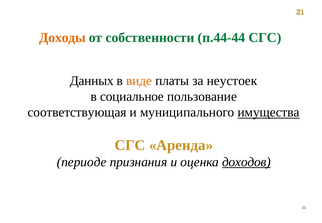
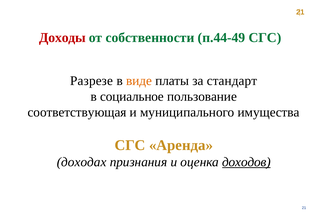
Доходы colour: orange -> red (63, 38)
п.44-44: п.44-44 -> п.44-49 (222, 38)
Данных: Данных -> Разрезе (92, 81)
неустоек: неустоек -> стандарт (232, 81)
имущества underline: present -> none (269, 112)
периоде: периоде -> доходах (82, 162)
